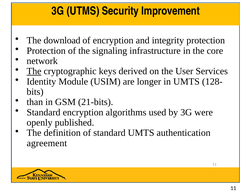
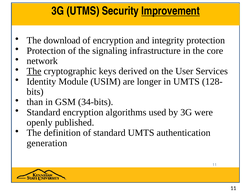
Improvement underline: none -> present (171, 11)
21-bits: 21-bits -> 34-bits (96, 102)
agreement: agreement -> generation (47, 143)
